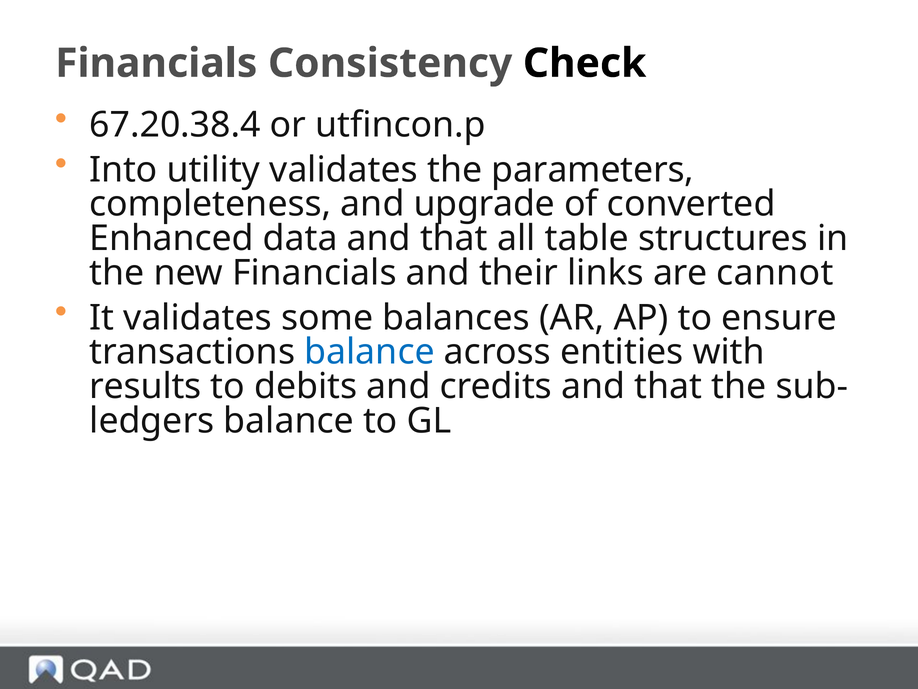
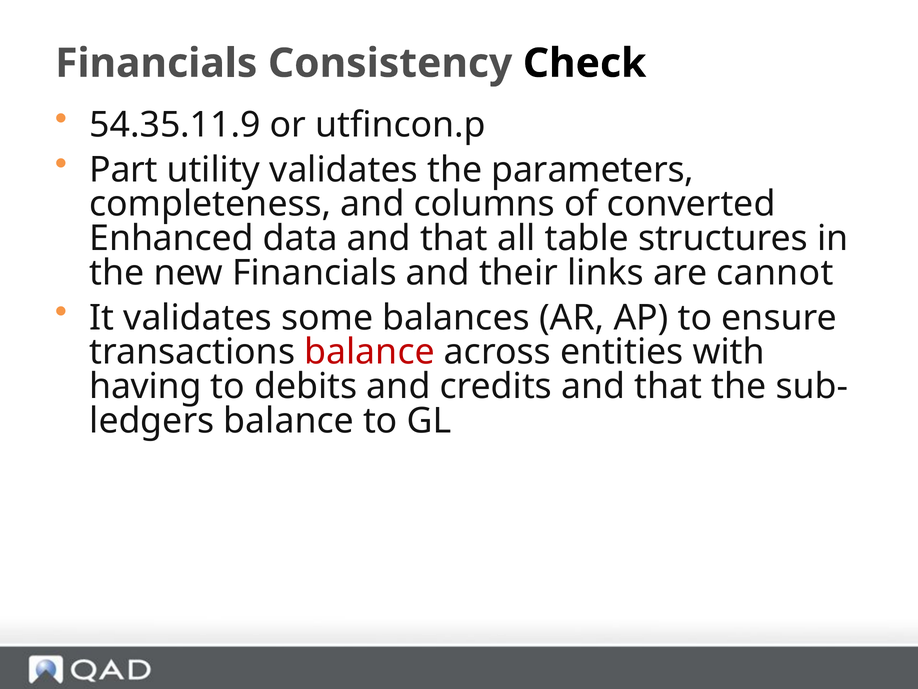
67.20.38.4: 67.20.38.4 -> 54.35.11.9 (175, 125)
Into: Into -> Part (124, 170)
upgrade: upgrade -> columns (484, 204)
balance colour: blue -> red (370, 352)
results: results -> having (145, 386)
